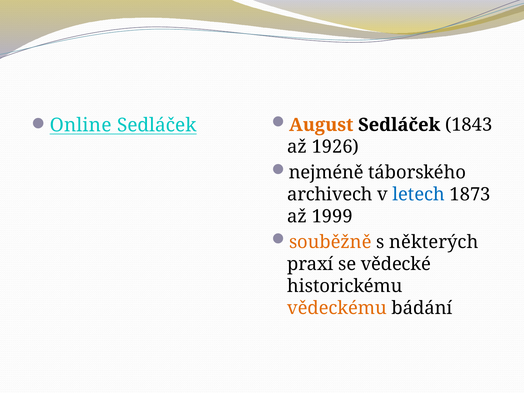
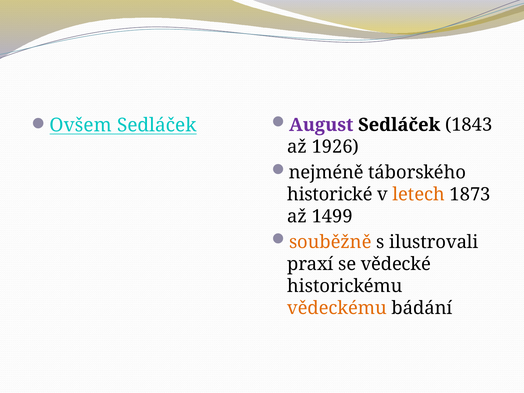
August colour: orange -> purple (321, 125)
Online: Online -> Ovšem (81, 125)
archivech: archivech -> historické (330, 194)
letech colour: blue -> orange (419, 194)
1999: 1999 -> 1499 (332, 216)
některých: některých -> ilustrovali (434, 242)
